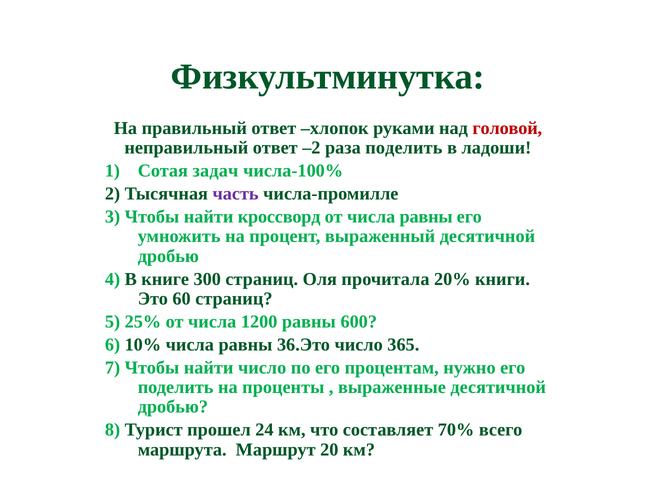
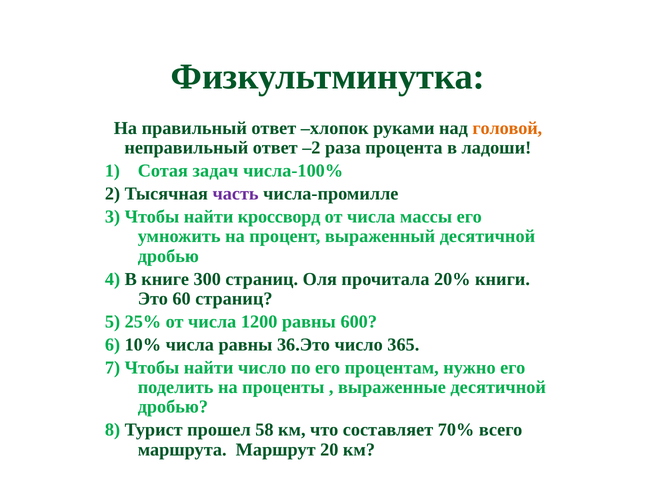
головой colour: red -> orange (507, 128)
раза поделить: поделить -> процента (404, 148)
от числа равны: равны -> массы (426, 217)
24: 24 -> 58 (264, 430)
